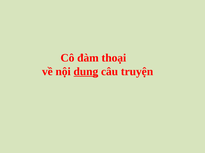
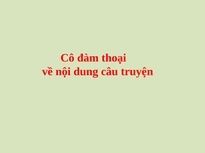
dung underline: present -> none (86, 72)
